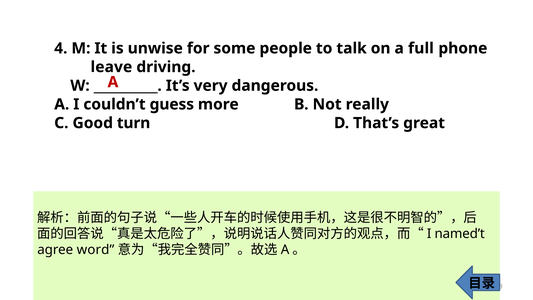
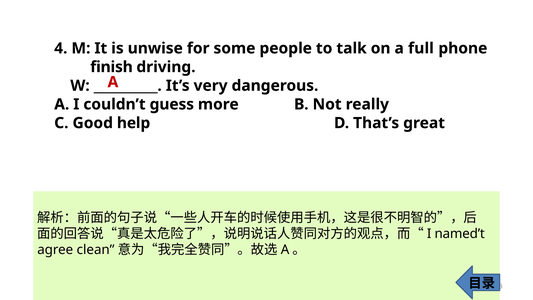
leave: leave -> finish (112, 67)
turn: turn -> help (134, 123)
word: word -> clean (96, 250)
